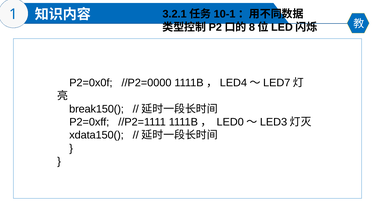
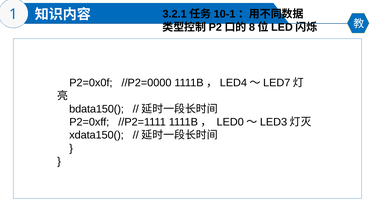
break150(: break150( -> bdata150( (97, 109)
